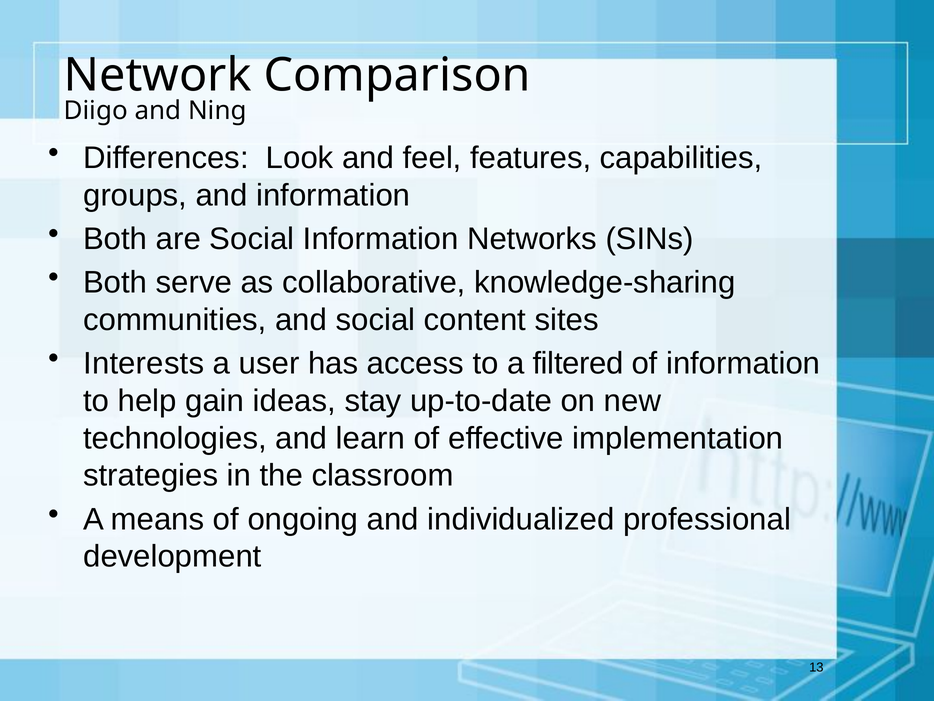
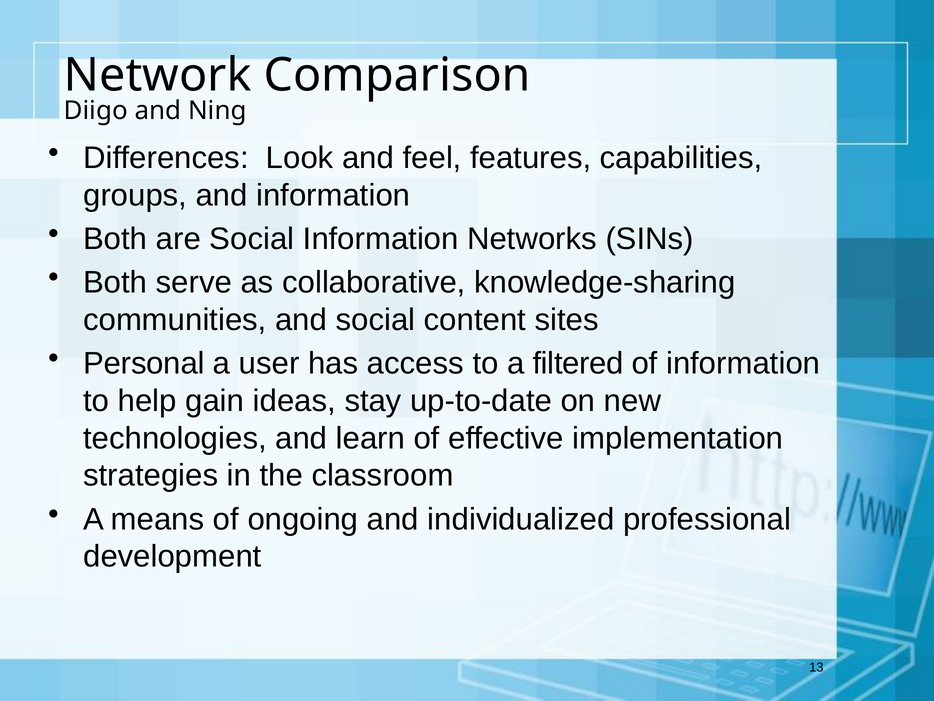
Interests: Interests -> Personal (144, 363)
